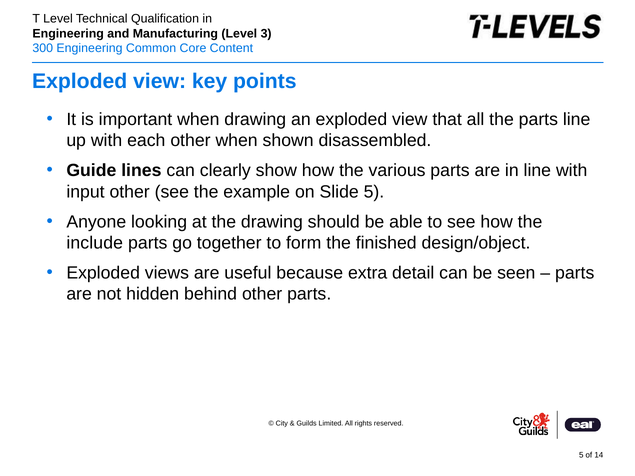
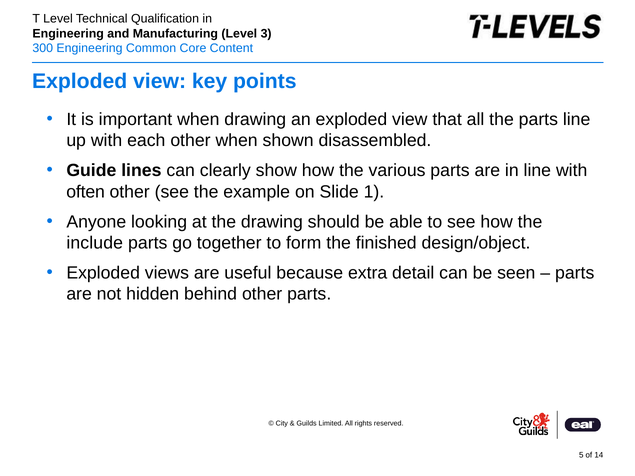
input: input -> often (86, 192)
Slide 5: 5 -> 1 (374, 192)
